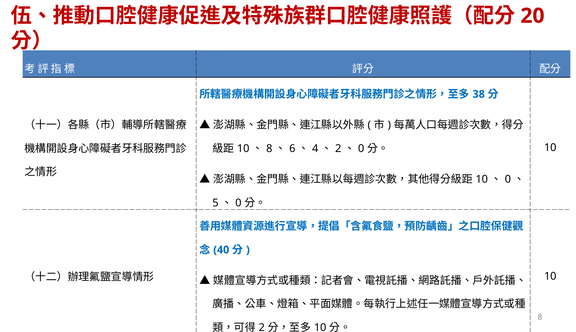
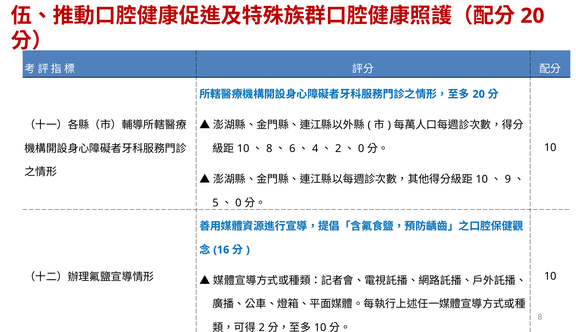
38: 38 -> 20 (479, 94)
0: 0 -> 9 (508, 179)
40: 40 -> 16 (221, 250)
